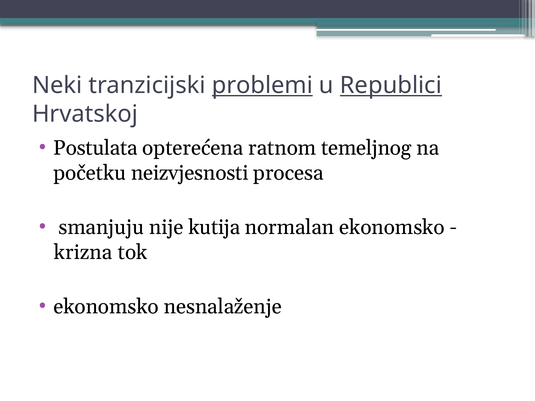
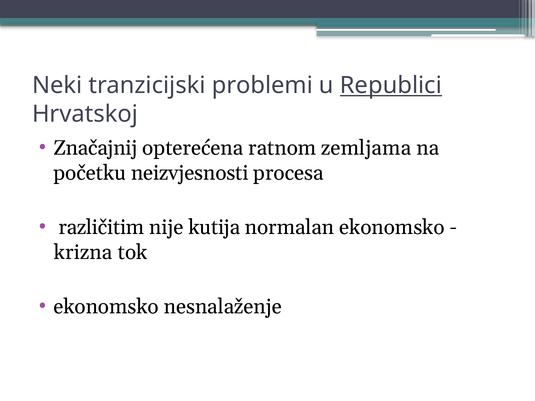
problemi underline: present -> none (262, 85)
Postulata: Postulata -> Značajnij (95, 148)
temeljnog: temeljnog -> zemljama (366, 148)
smanjuju: smanjuju -> različitim (101, 228)
